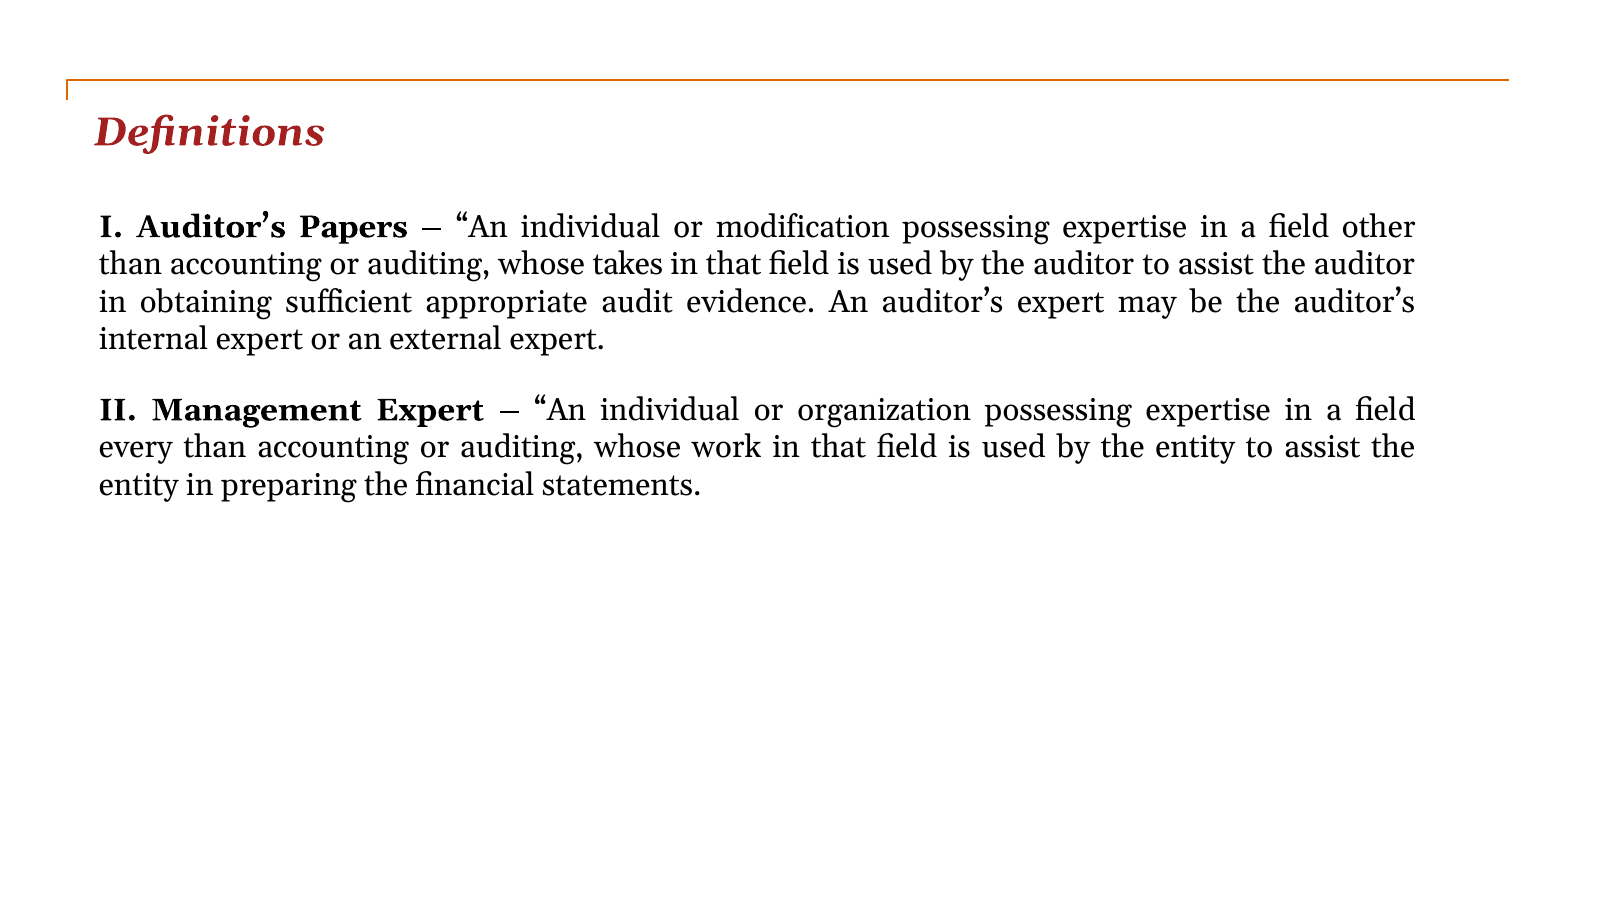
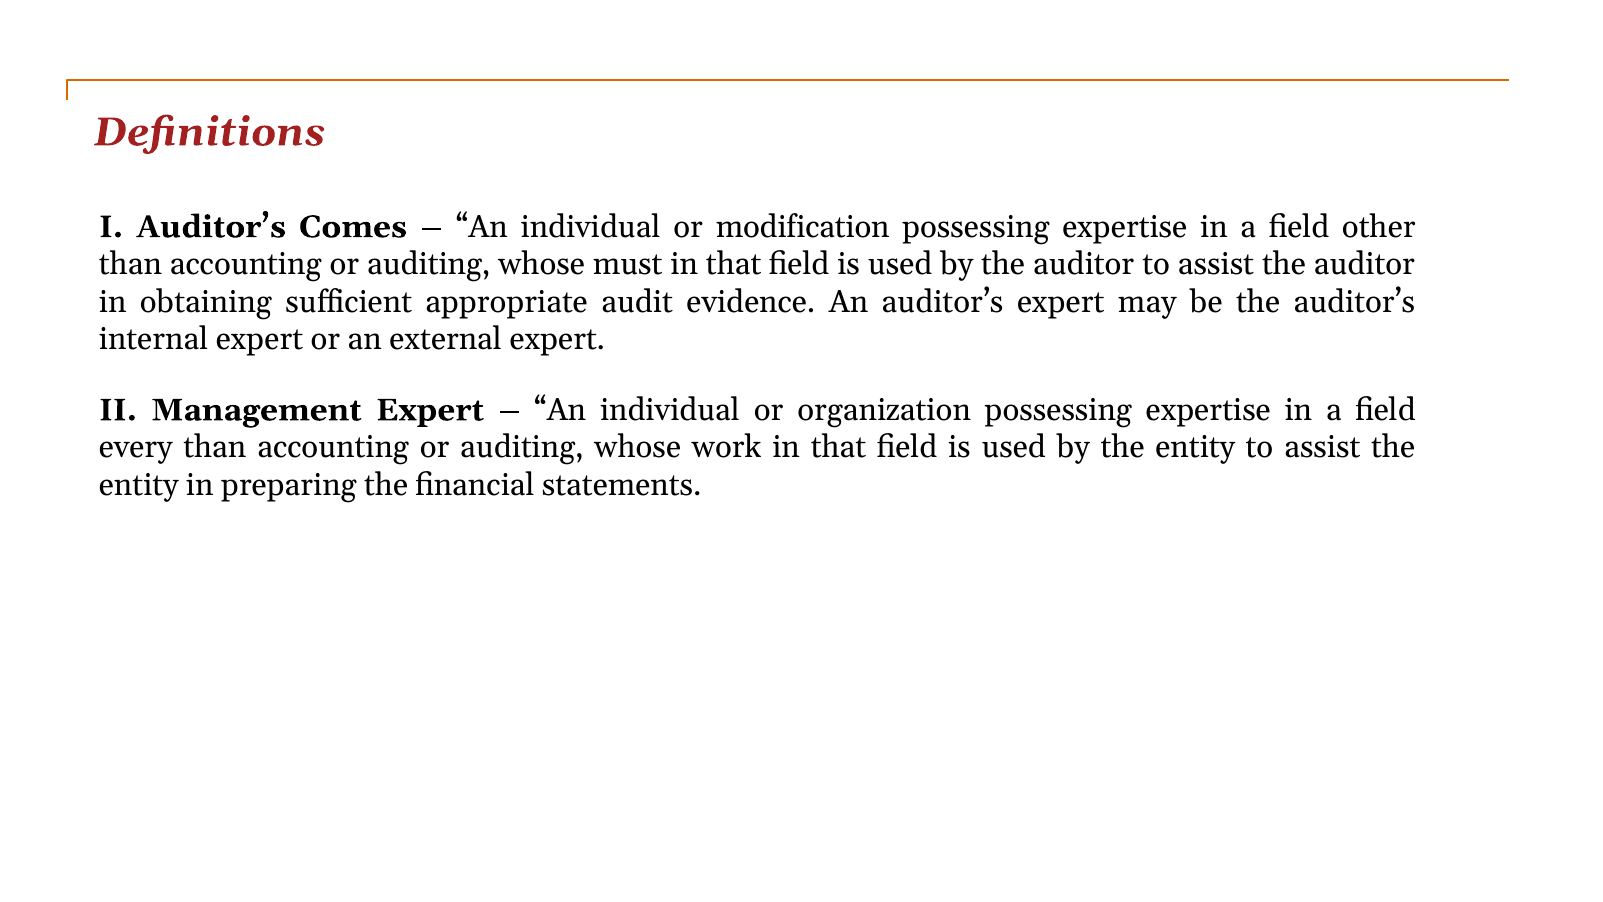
Papers: Papers -> Comes (353, 227)
takes: takes -> must (628, 264)
